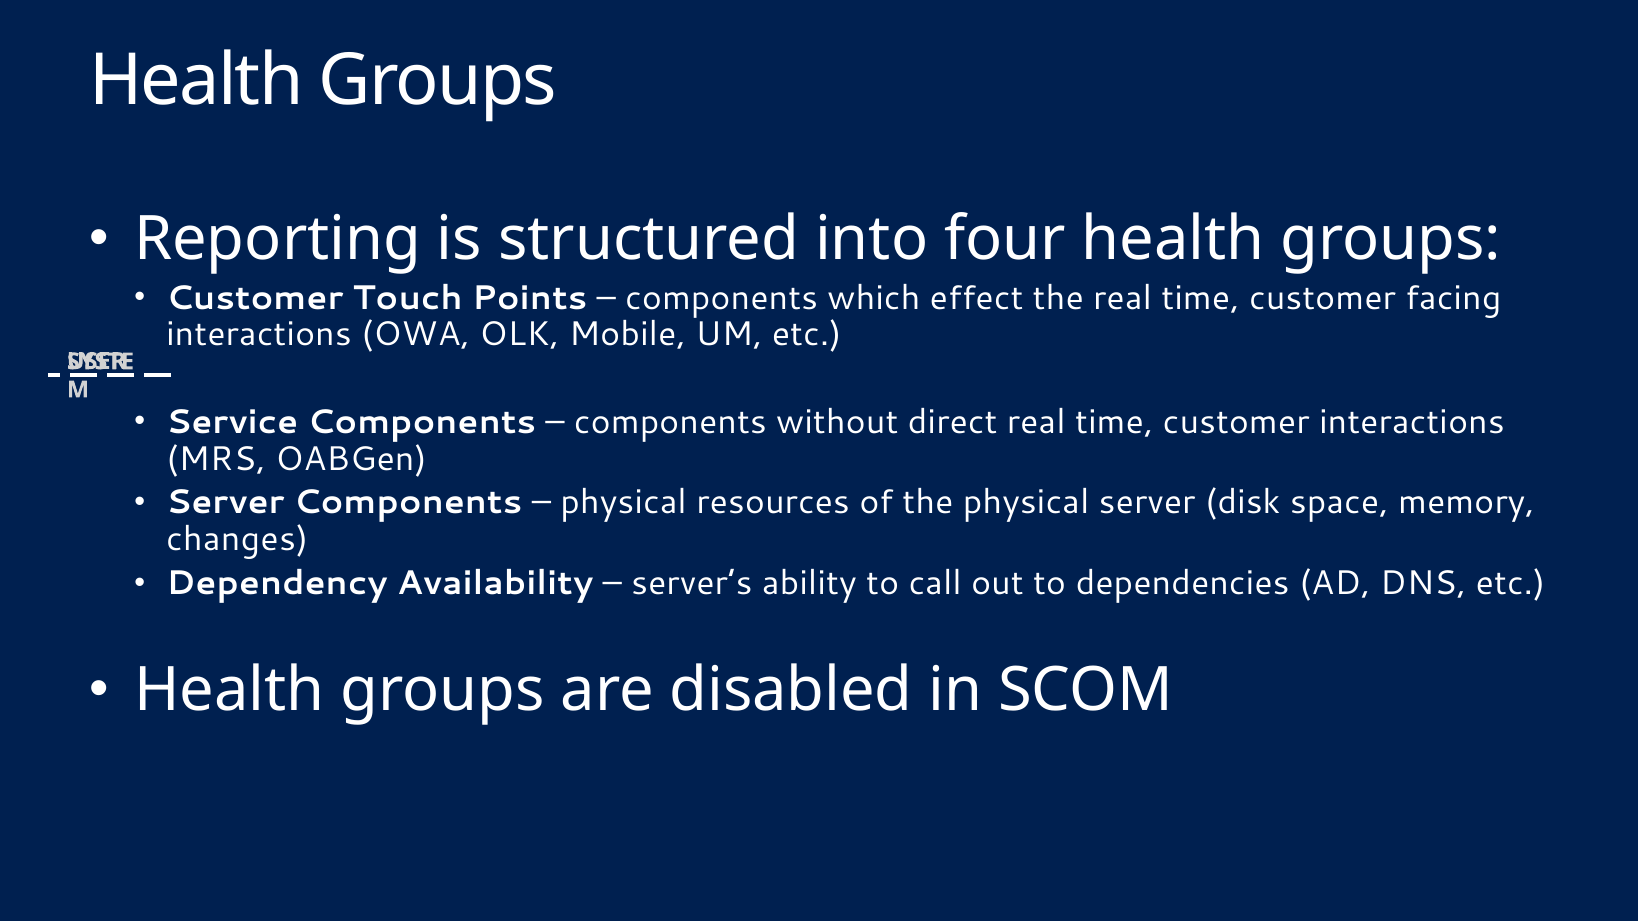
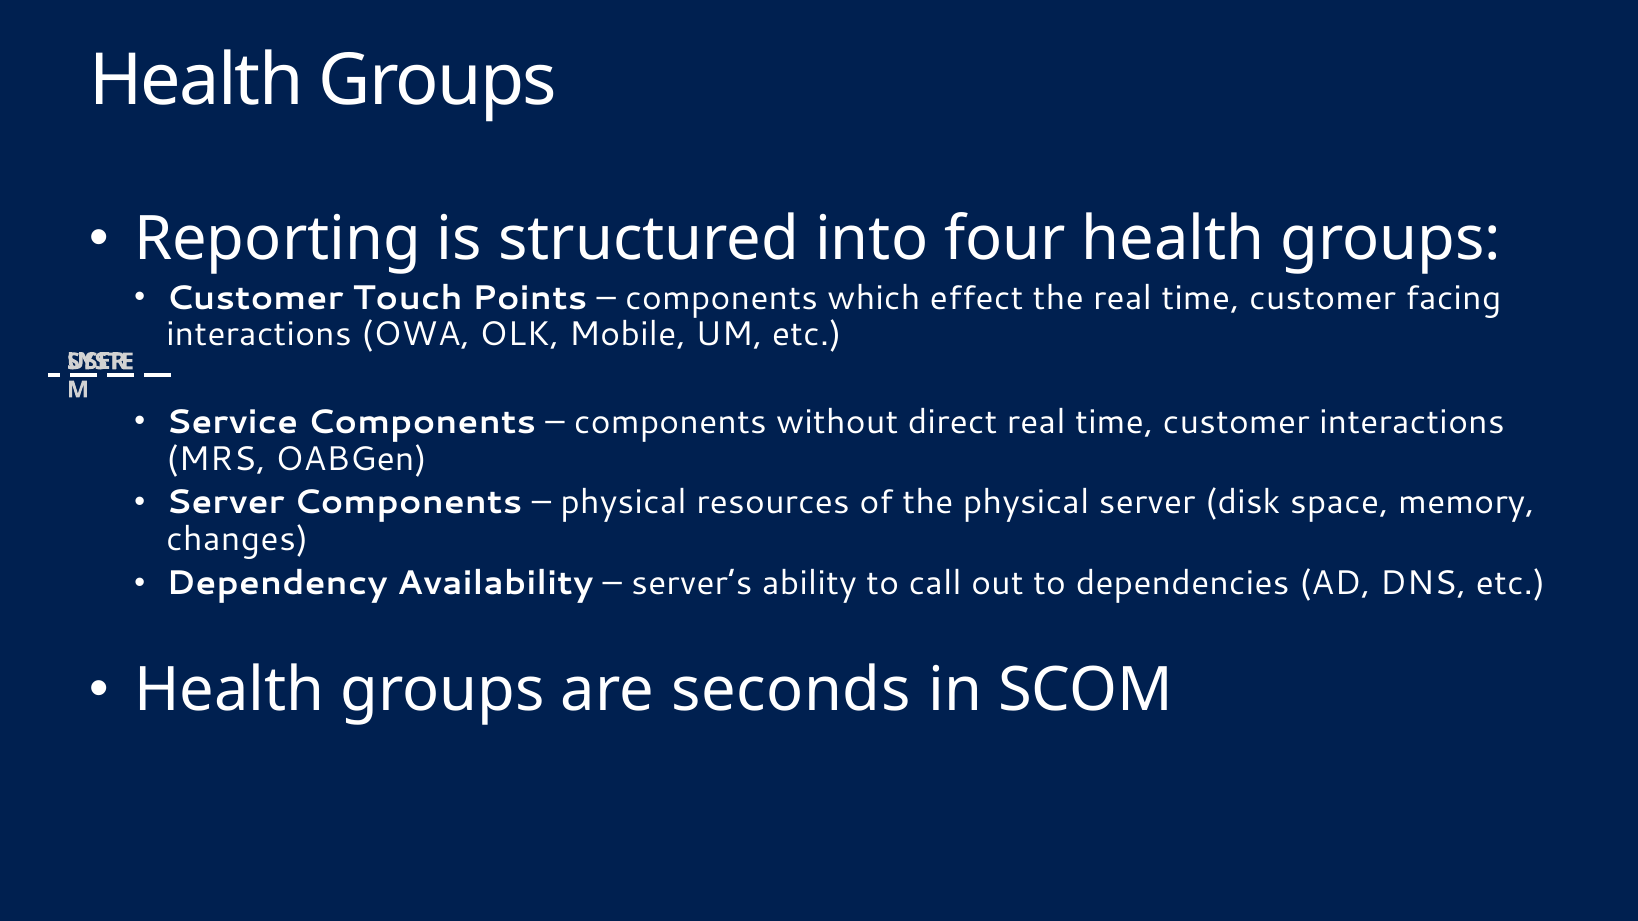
disabled: disabled -> seconds (791, 691)
